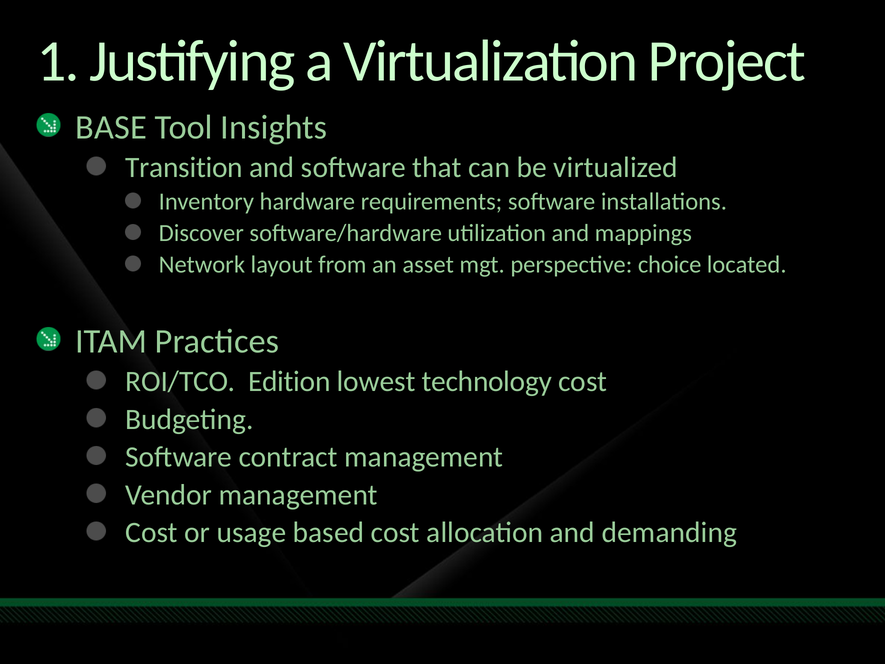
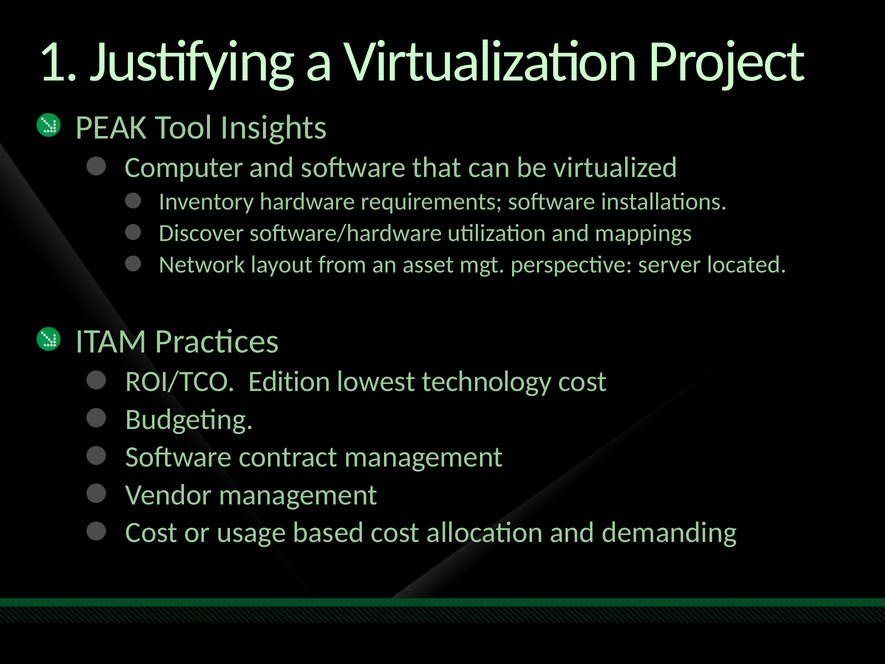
BASE: BASE -> PEAK (111, 127)
Transition: Transition -> Computer (184, 168)
choice: choice -> server (669, 265)
